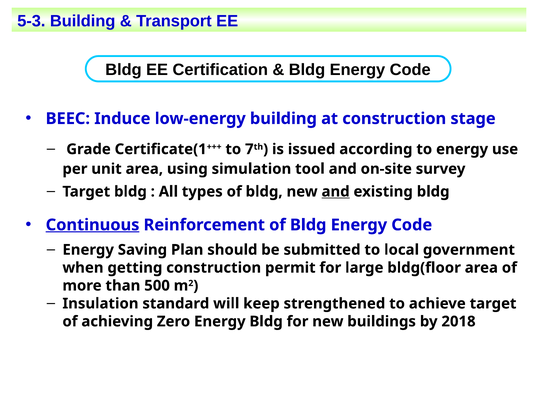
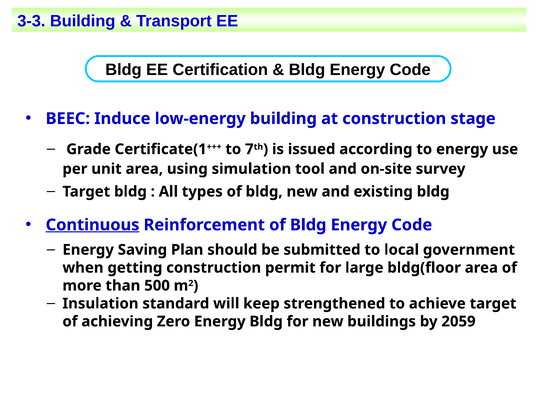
5-3: 5-3 -> 3-3 (31, 21)
and underline: present -> none (336, 191)
2018: 2018 -> 2059 (458, 321)
